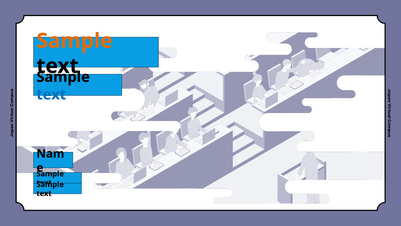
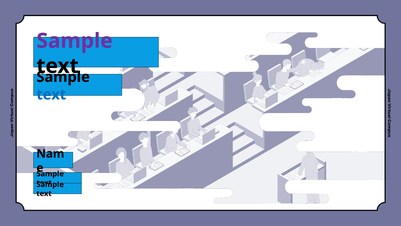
Sample colour: orange -> purple (75, 41)
